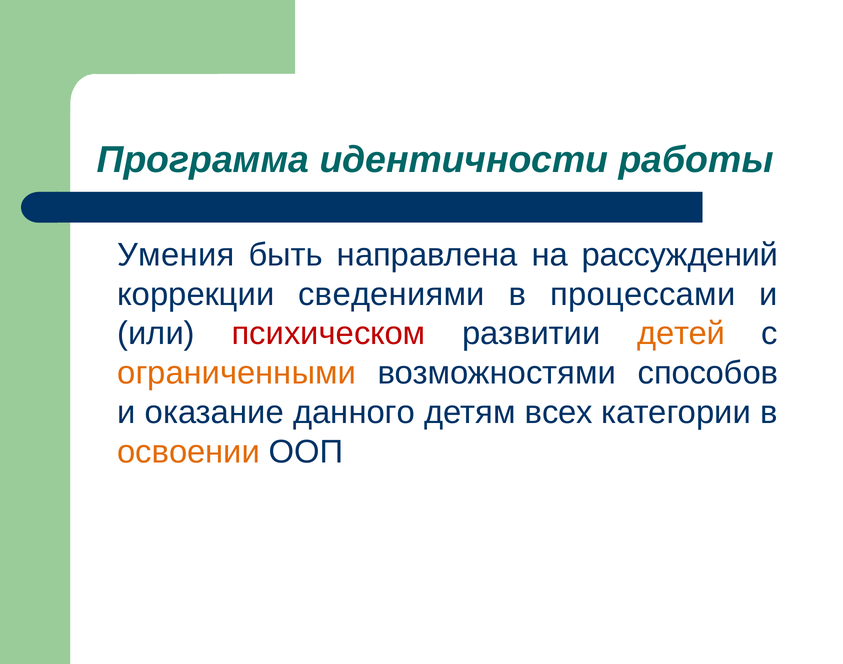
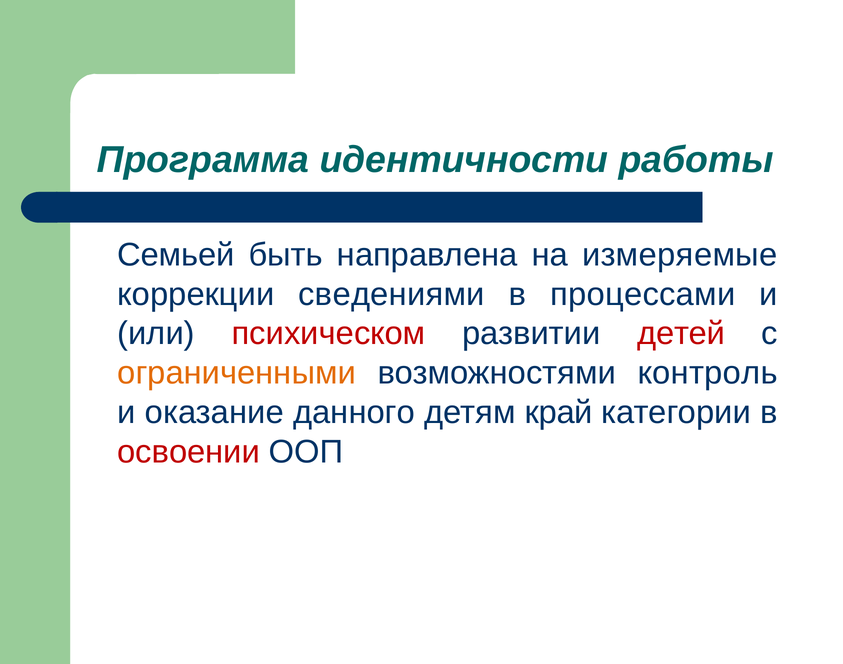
Умения: Умения -> Семьей (176, 255)
рассуждений: рассуждений -> измеряемые (680, 255)
детей colour: orange -> red (681, 334)
способов: способов -> контроль (708, 373)
всех: всех -> край (559, 412)
освоении colour: orange -> red (189, 452)
